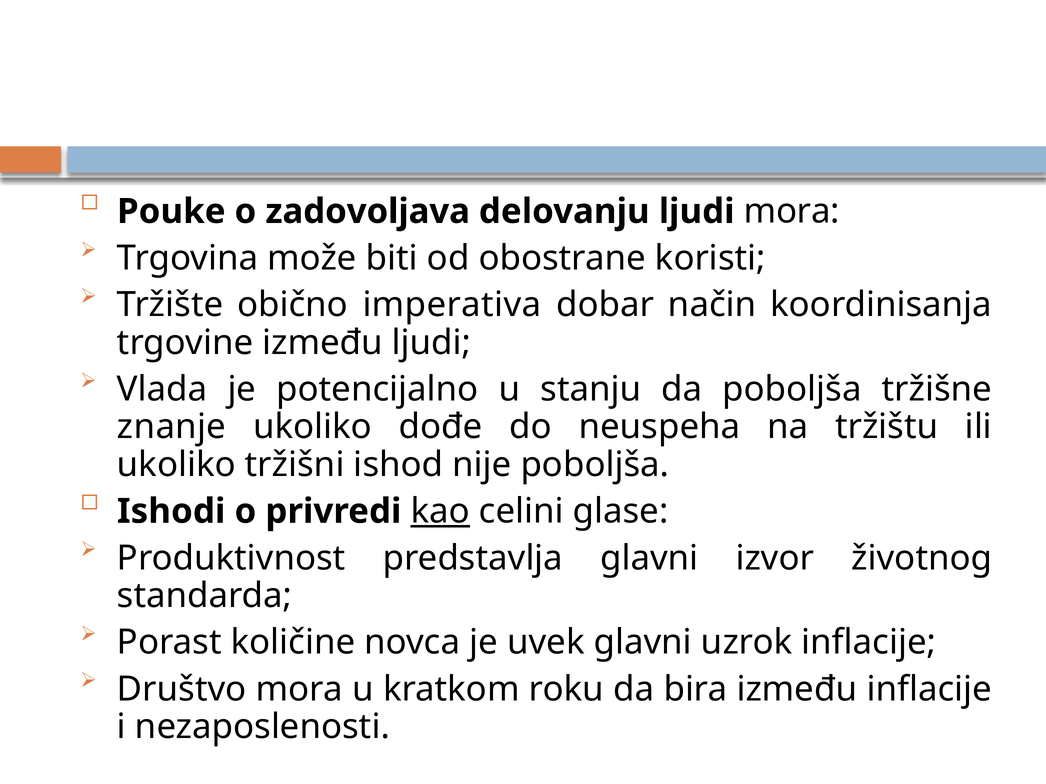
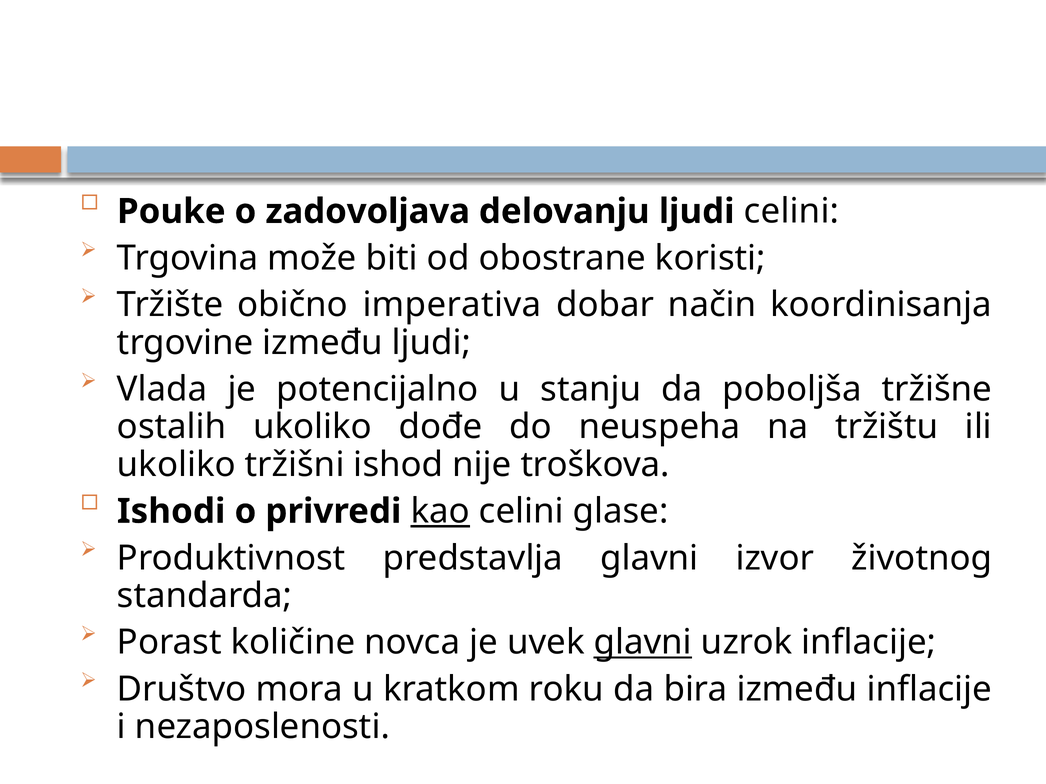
ljudi mora: mora -> celini (791, 212)
znanje: znanje -> ostalih (172, 427)
nije poboljša: poboljša -> troškova (595, 465)
glavni underline: none -> present (643, 643)
